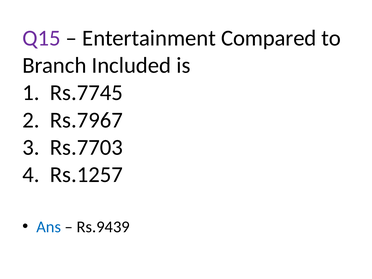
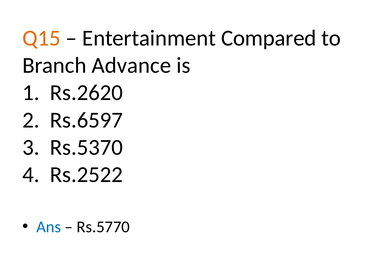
Q15 colour: purple -> orange (41, 38)
Included: Included -> Advance (131, 65)
Rs.7745: Rs.7745 -> Rs.2620 (86, 93)
Rs.7967: Rs.7967 -> Rs.6597 (86, 120)
Rs.7703: Rs.7703 -> Rs.5370 (86, 147)
Rs.1257: Rs.1257 -> Rs.2522 (86, 175)
Rs.9439: Rs.9439 -> Rs.5770 (103, 227)
